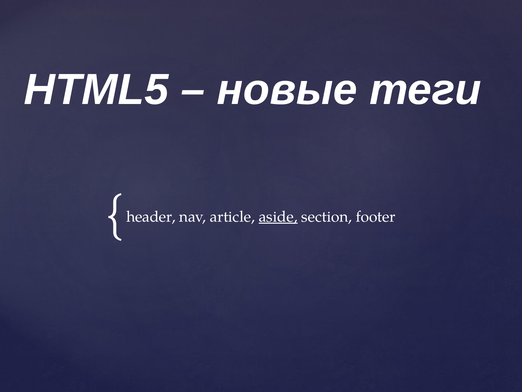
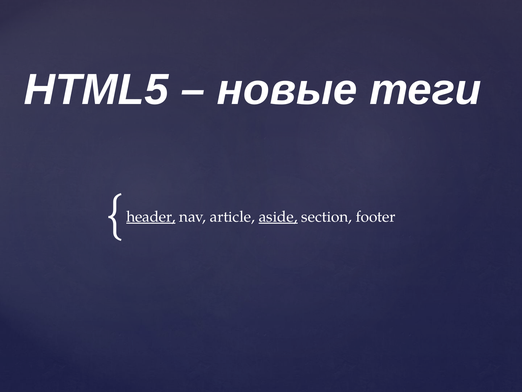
header underline: none -> present (151, 216)
